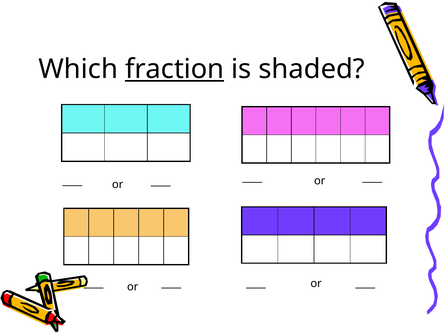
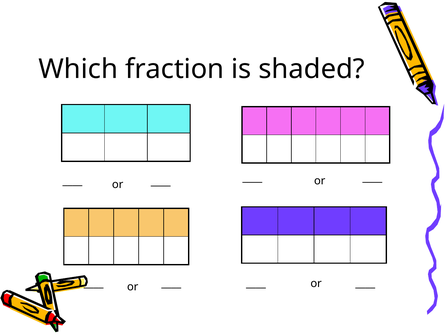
fraction underline: present -> none (175, 69)
